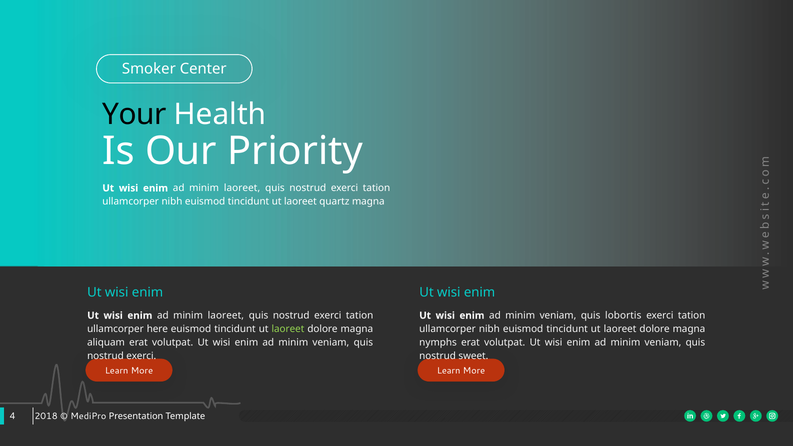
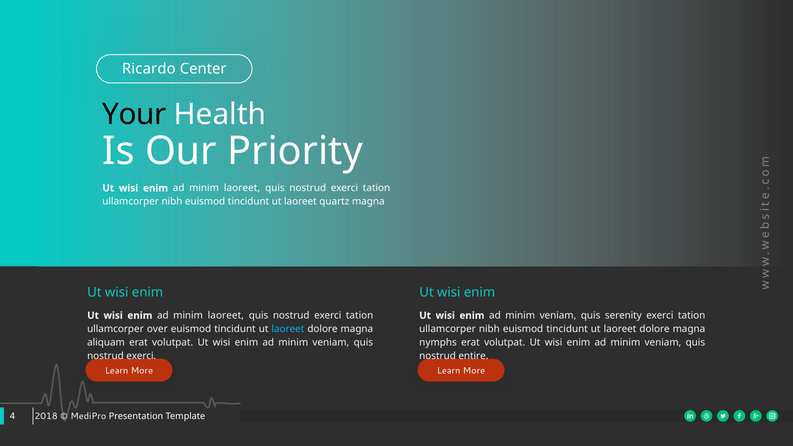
Smoker: Smoker -> Ricardo (149, 69)
lobortis: lobortis -> serenity (623, 316)
here: here -> over (157, 329)
laoreet colour: light green -> light blue (288, 329)
sweet: sweet -> entire (473, 356)
